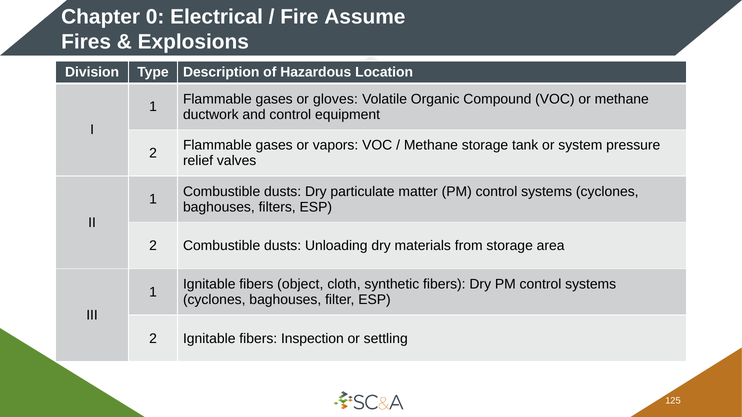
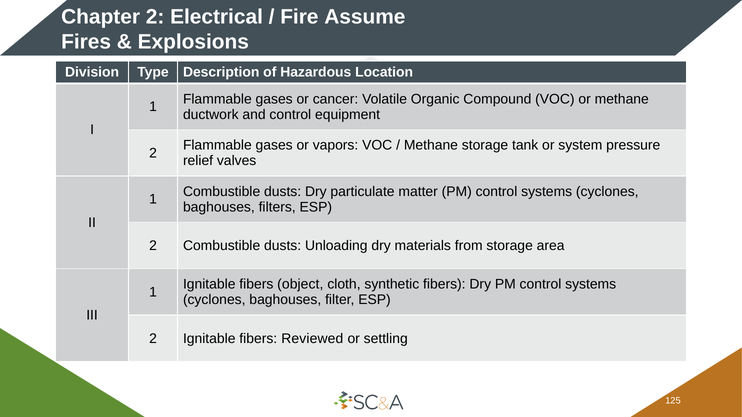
Chapter 0: 0 -> 2 (155, 17)
gloves: gloves -> cancer (336, 99)
Inspection: Inspection -> Reviewed (312, 339)
